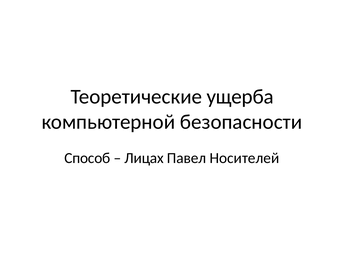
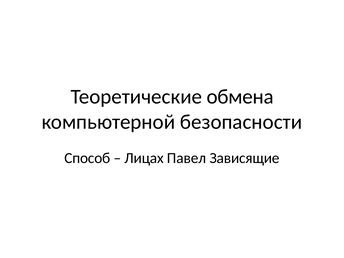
ущерба: ущерба -> обмена (240, 97)
Носителей: Носителей -> Зависящие (245, 158)
